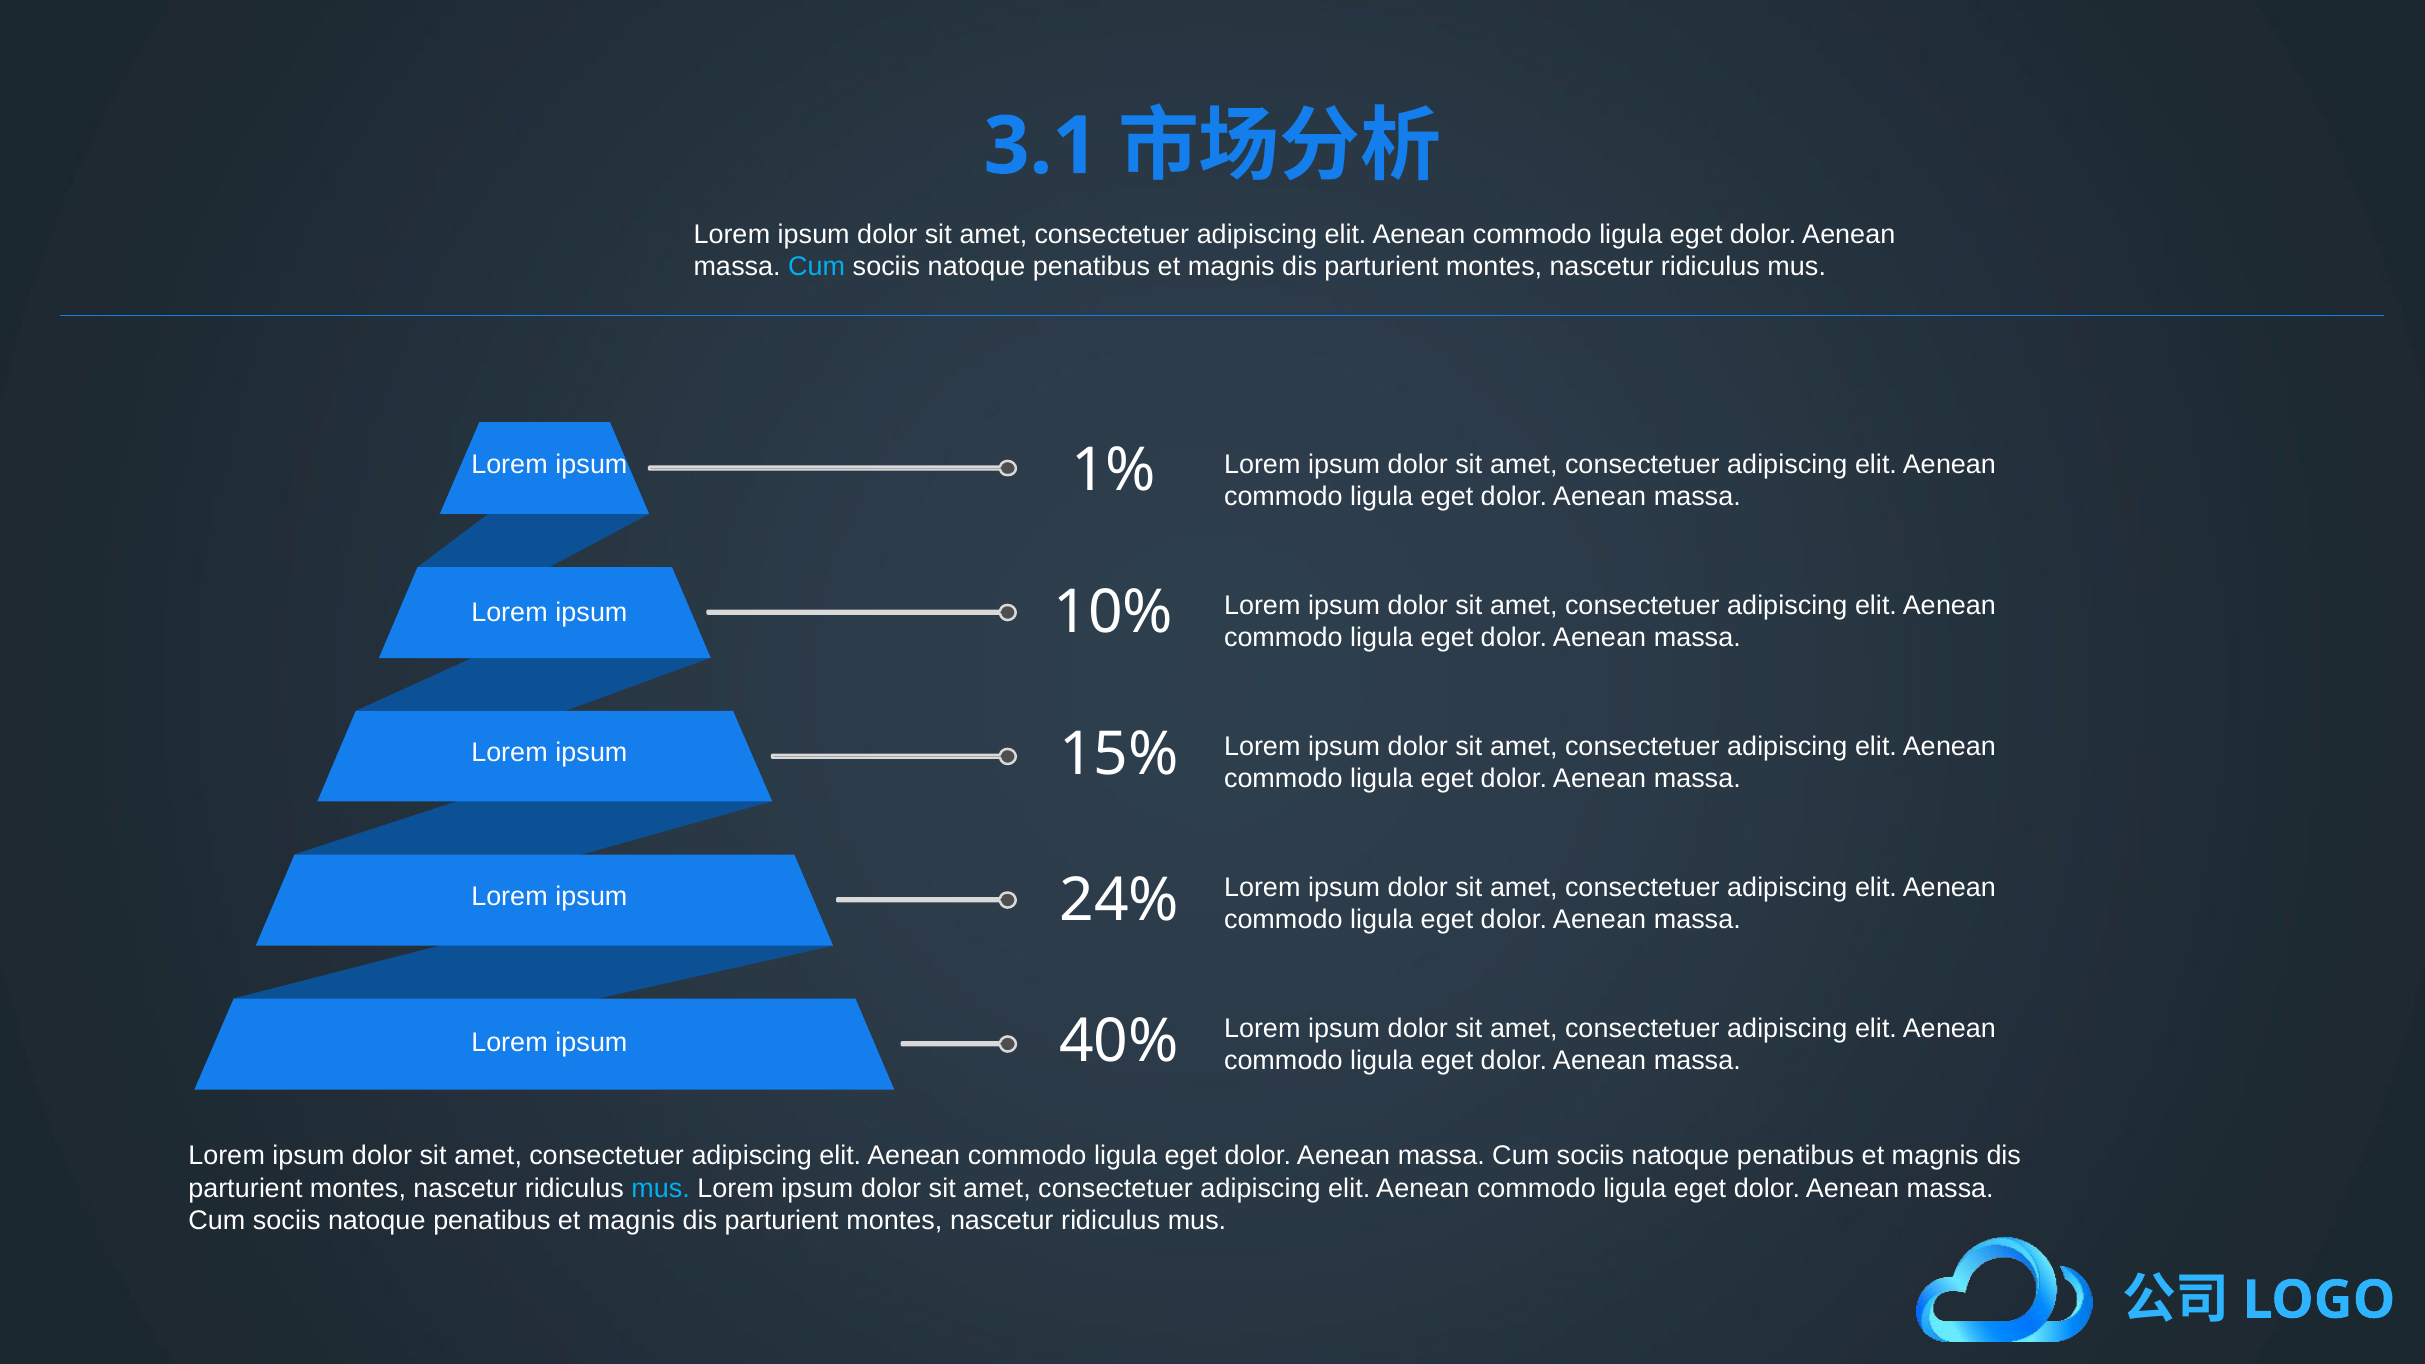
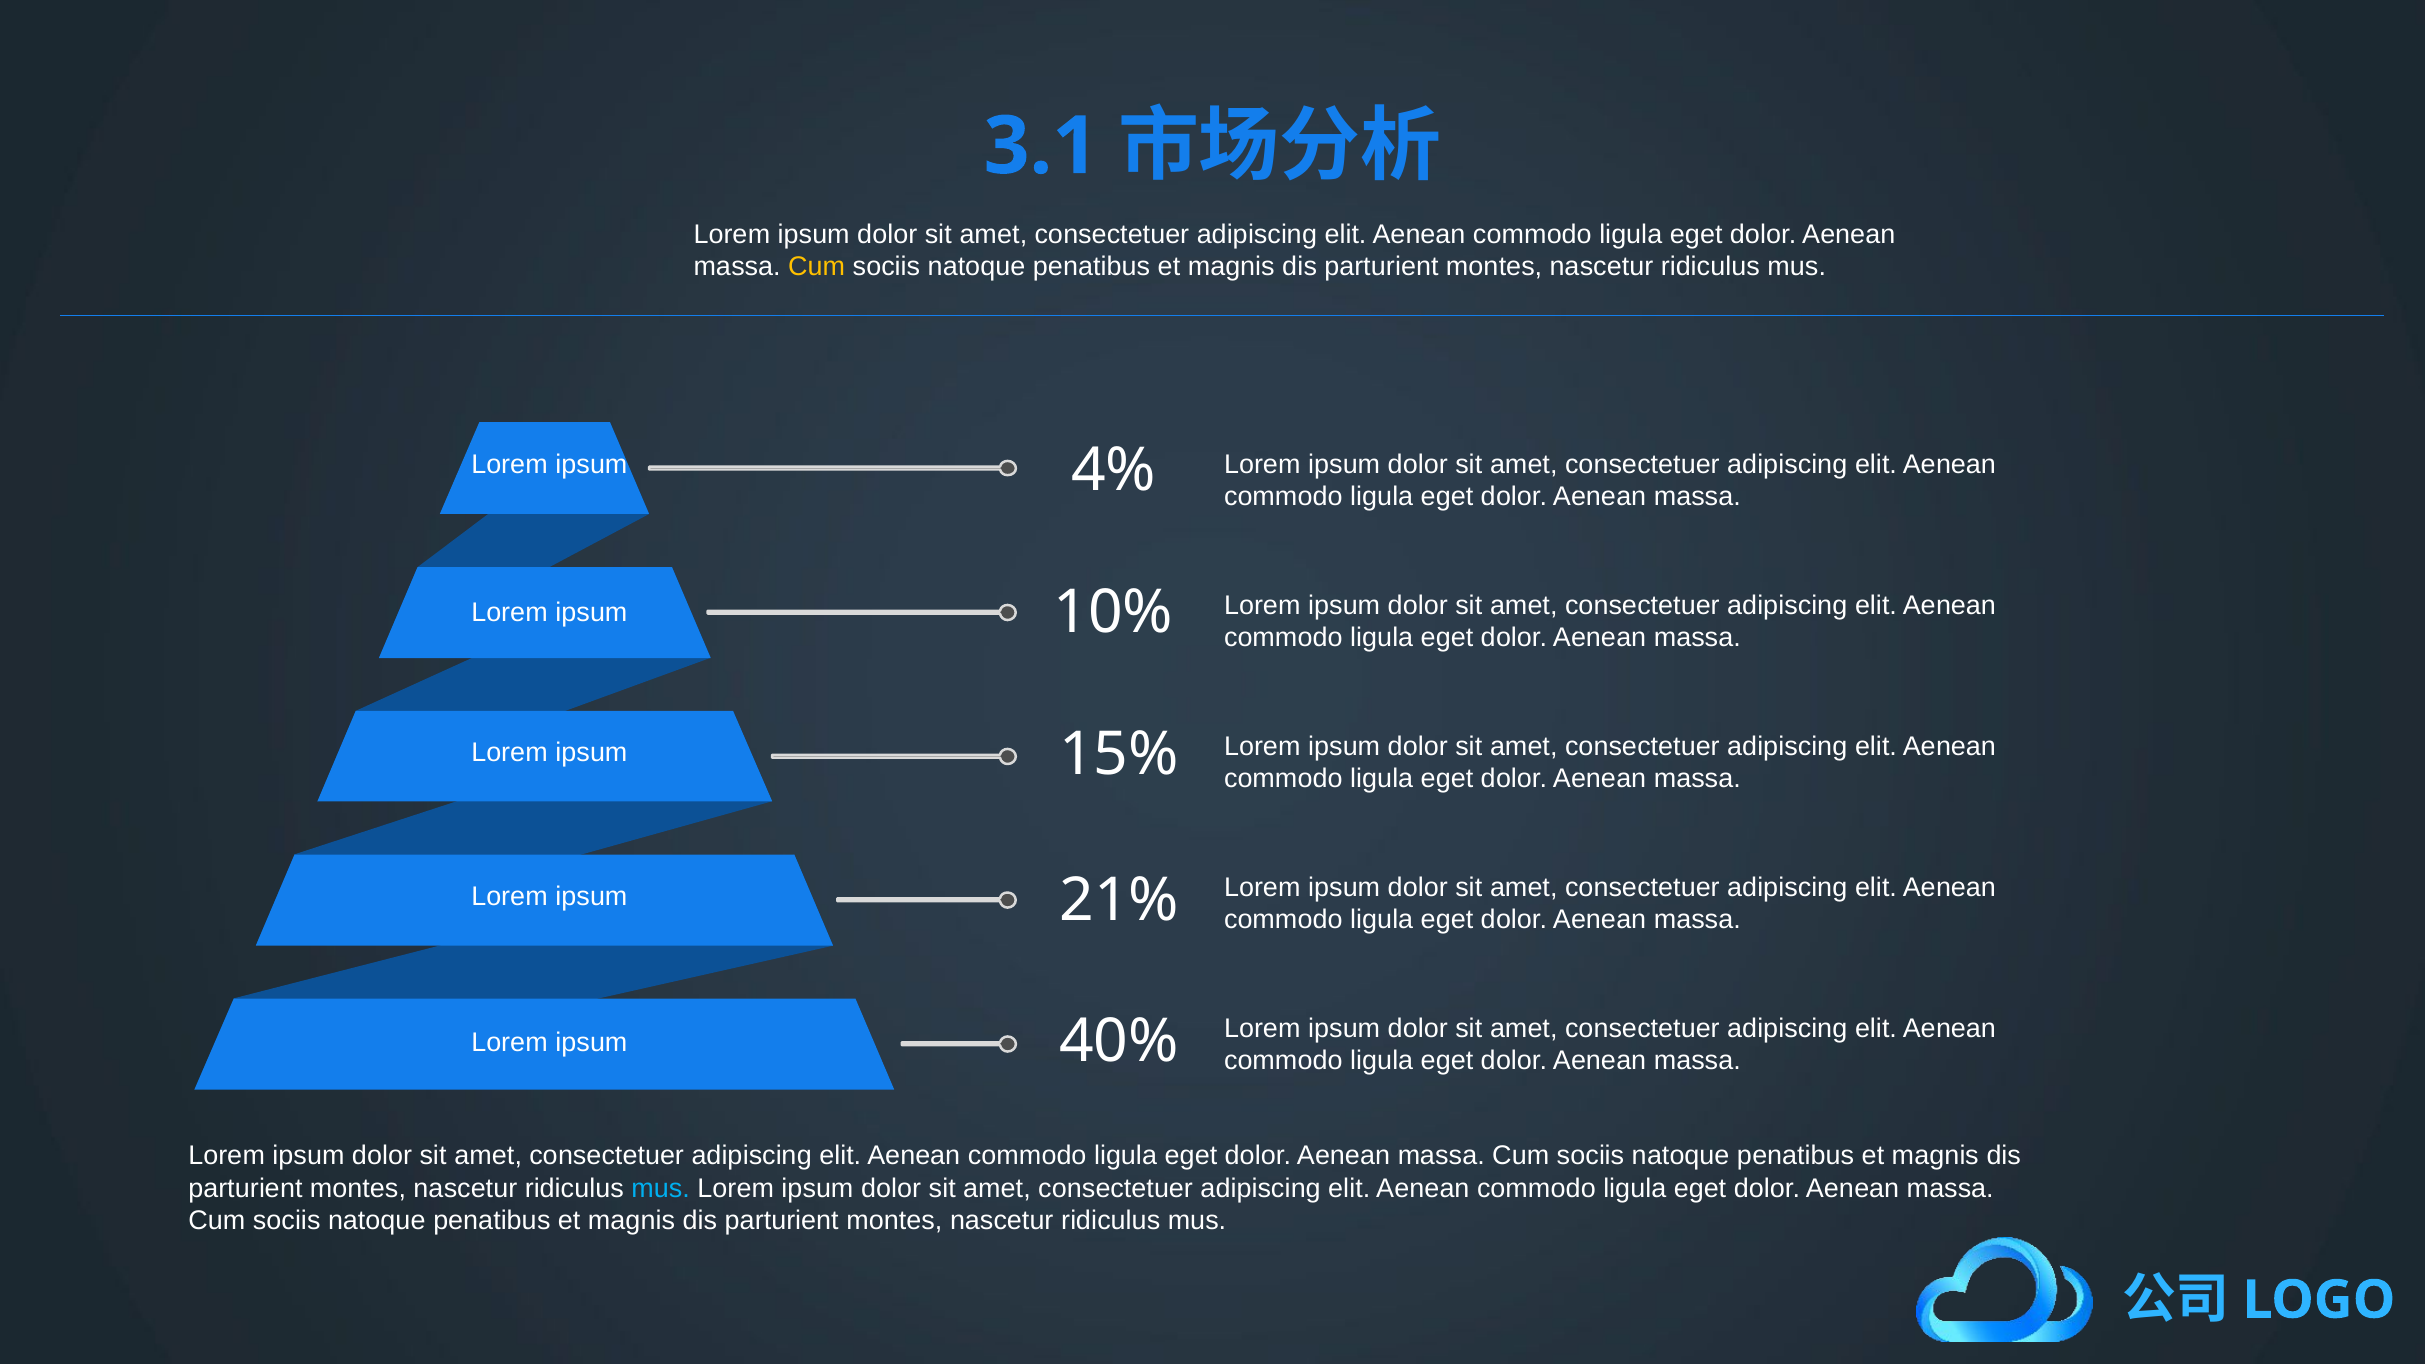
Cum colour: light blue -> yellow (817, 267)
1%: 1% -> 4% (1113, 471)
24%: 24% -> 21% (1119, 901)
